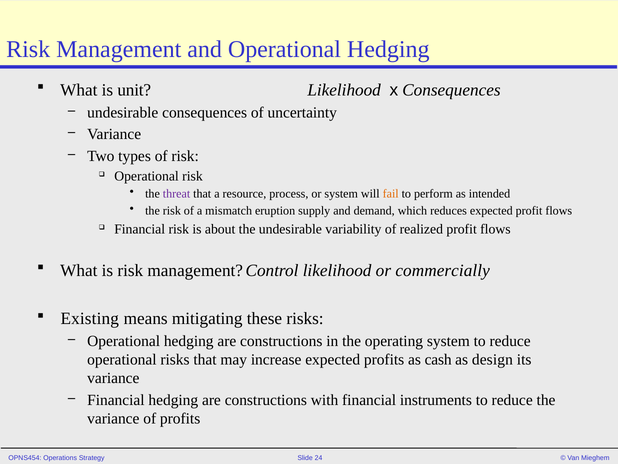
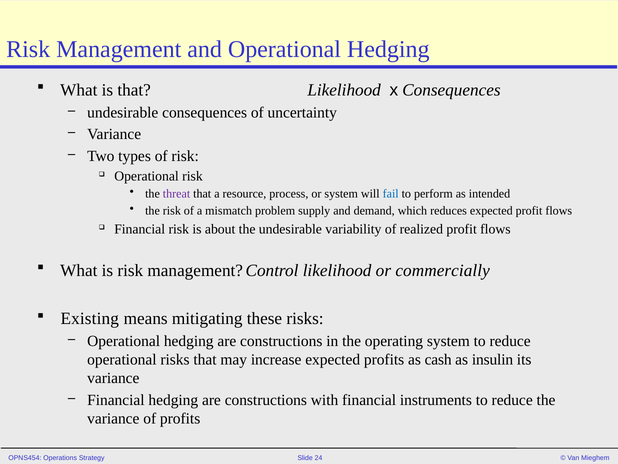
is unit: unit -> that (134, 90)
fail colour: orange -> blue (391, 194)
eruption: eruption -> problem (275, 210)
design: design -> insulin (493, 359)
